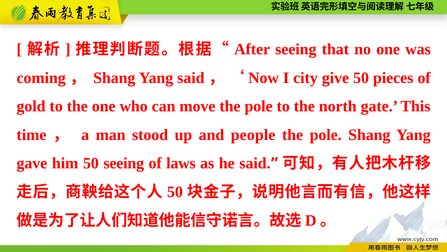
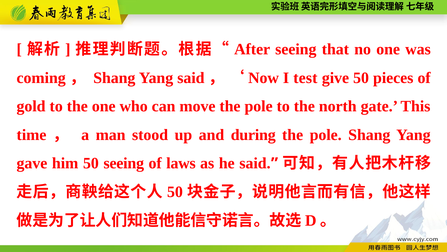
city: city -> test (305, 78)
people: people -> during (253, 135)
